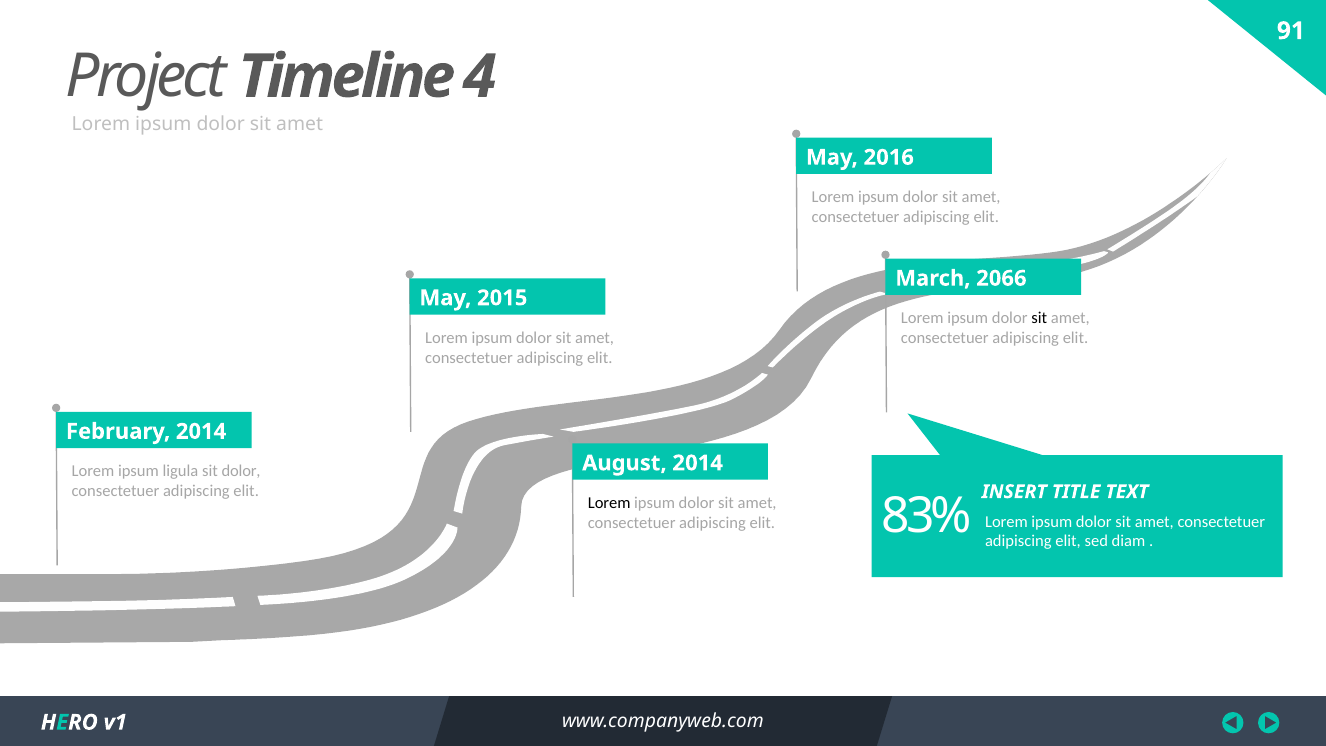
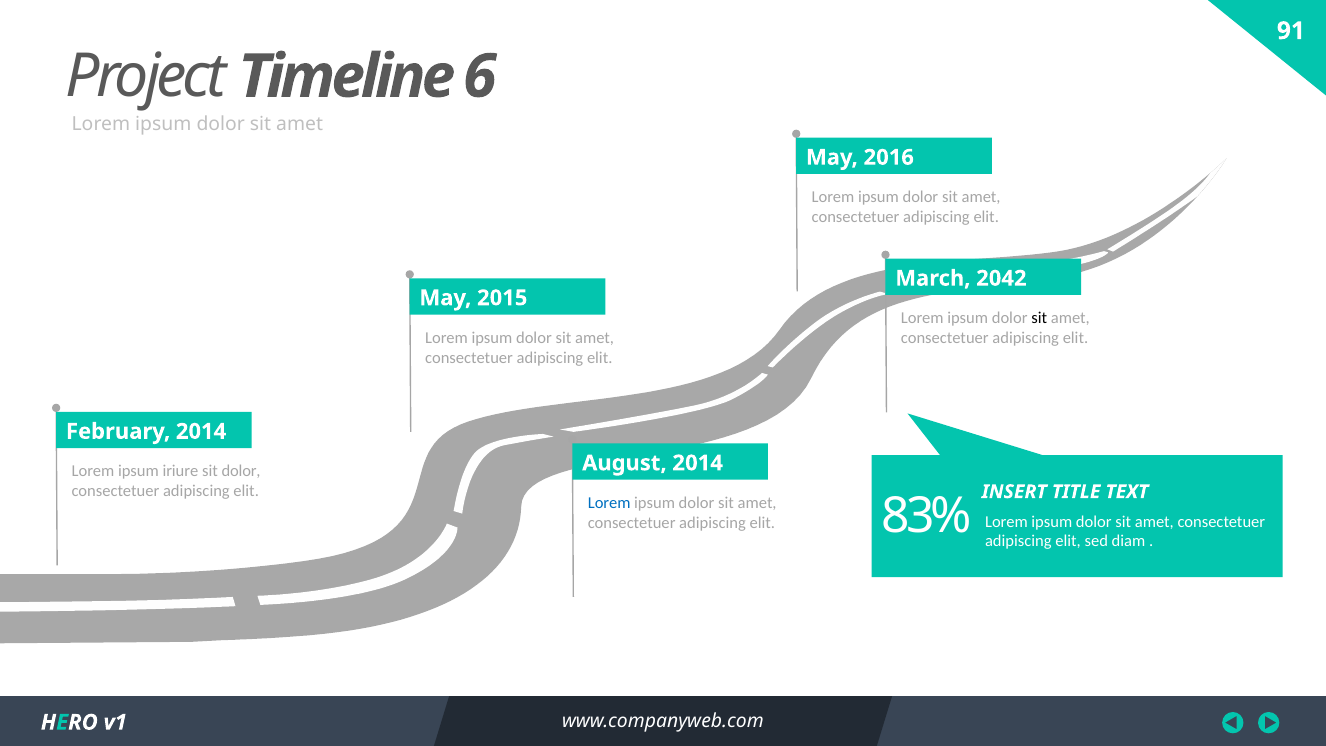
4: 4 -> 6 (480, 77)
2066: 2066 -> 2042 (1001, 278)
ligula: ligula -> iriure (180, 471)
Lorem colour: black -> blue (609, 503)
